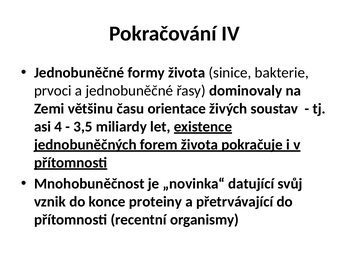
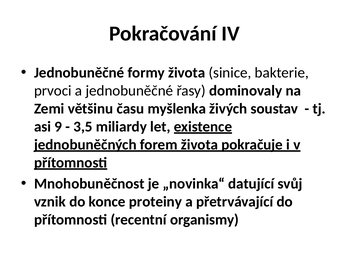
orientace: orientace -> myšlenka (177, 109)
4: 4 -> 9 (58, 127)
